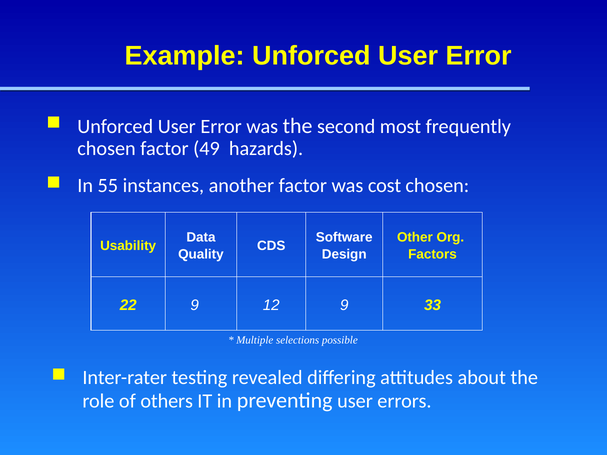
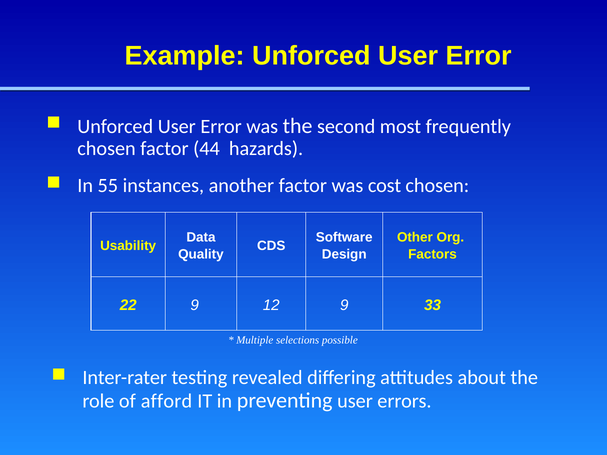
49: 49 -> 44 (206, 149)
others: others -> afford (167, 401)
